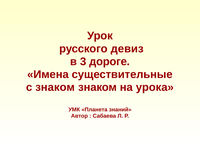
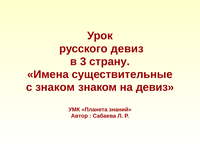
дороге: дороге -> страну (110, 62)
на урока: урока -> девиз (155, 87)
